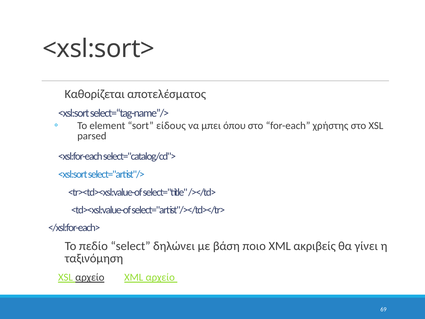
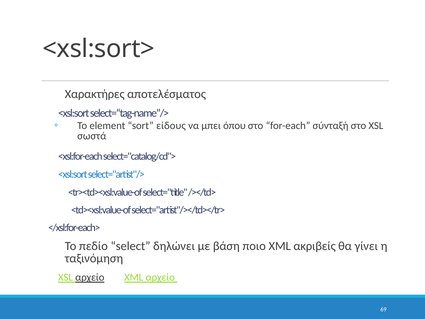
Καθορίζεται: Καθορίζεται -> Χαρακτήρες (95, 94)
χρήστης: χρήστης -> σύνταξή (330, 126)
parsed: parsed -> σωστά (92, 136)
